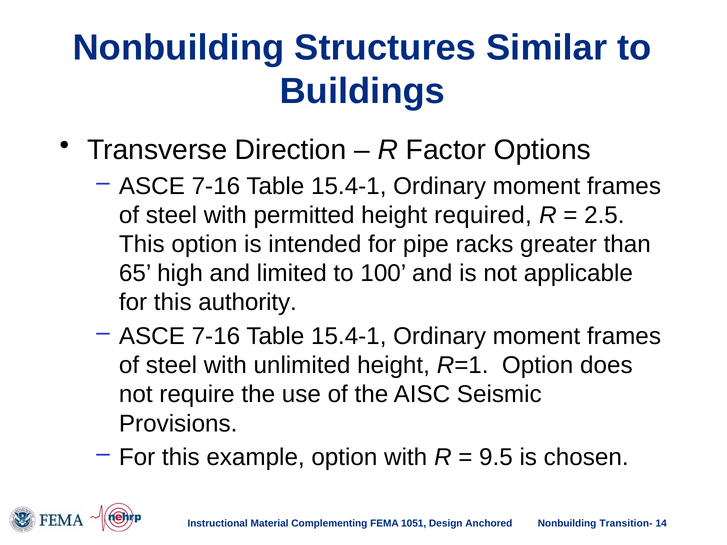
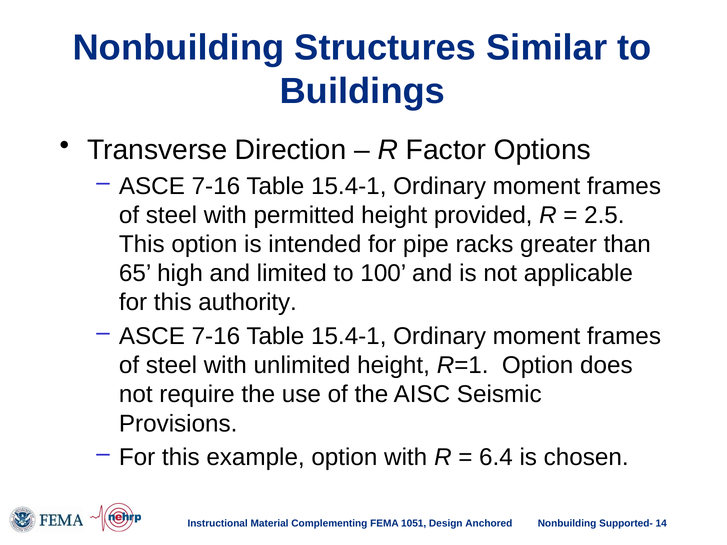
required: required -> provided (483, 215)
9.5: 9.5 -> 6.4 (496, 458)
Transition-: Transition- -> Supported- (626, 524)
